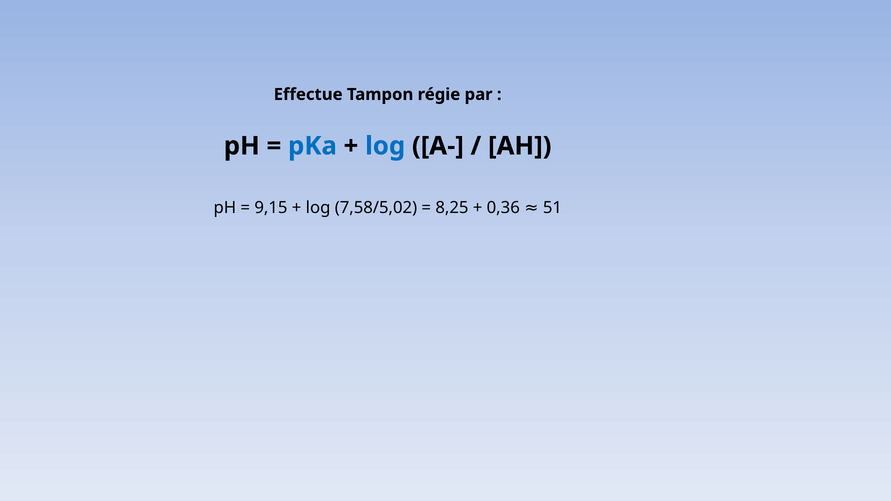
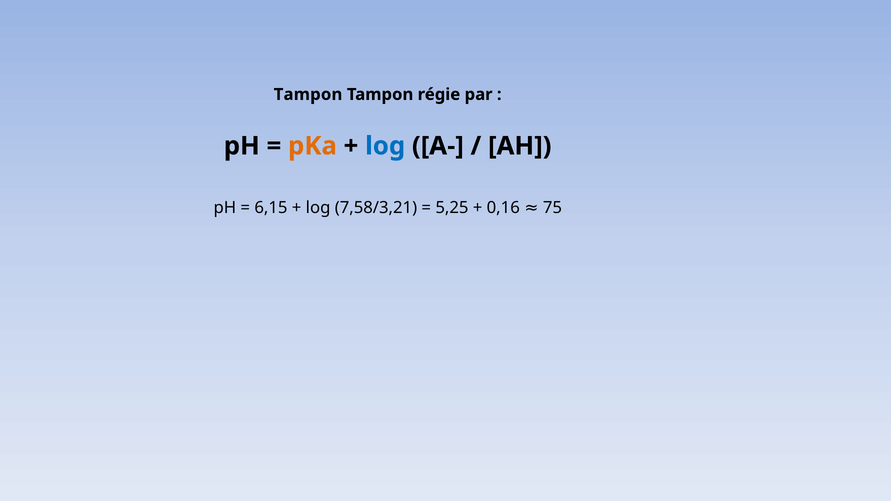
Effectue: Effectue -> Tampon (308, 94)
pKa colour: blue -> orange (312, 146)
9,15: 9,15 -> 6,15 (271, 208)
7,58/5,02: 7,58/5,02 -> 7,58/3,21 (376, 208)
8,25: 8,25 -> 5,25 (452, 208)
0,36: 0,36 -> 0,16 (503, 208)
51: 51 -> 75 (552, 208)
